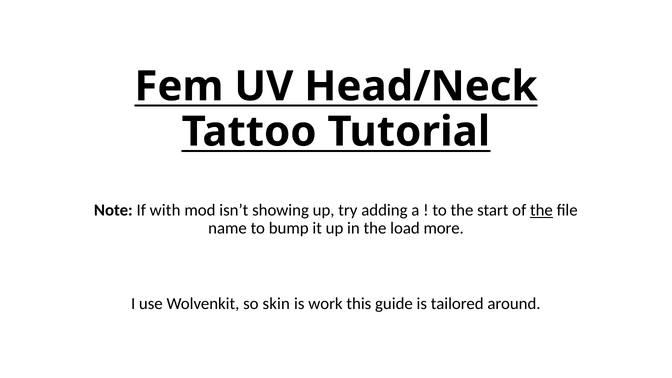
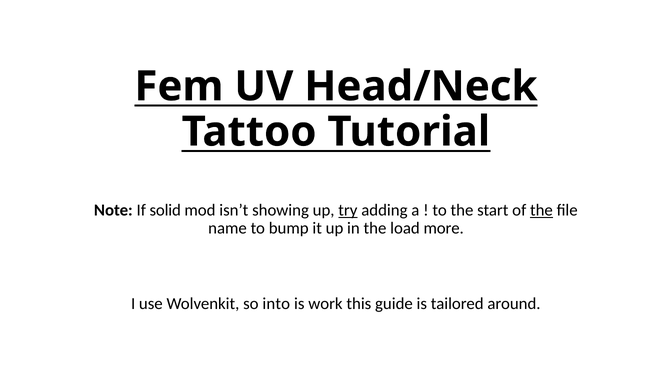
with: with -> solid (165, 210)
try underline: none -> present (348, 210)
skin: skin -> into (276, 304)
